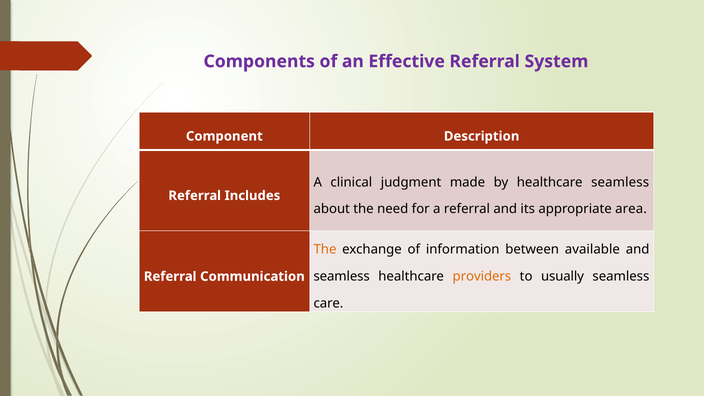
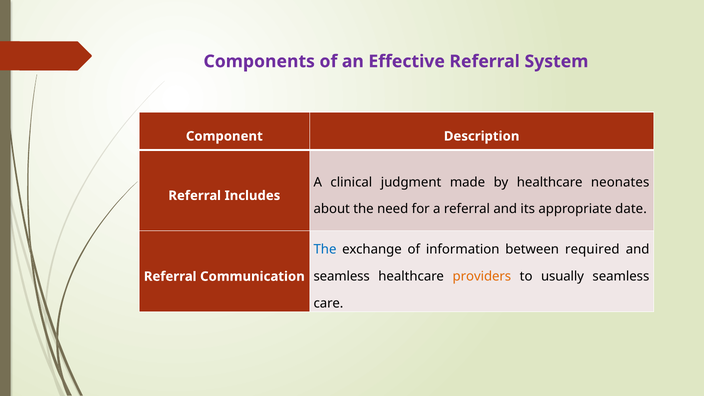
healthcare seamless: seamless -> neonates (620, 182)
area: area -> date (631, 209)
The colour: orange -> blue (325, 250)
available: available -> required (592, 250)
